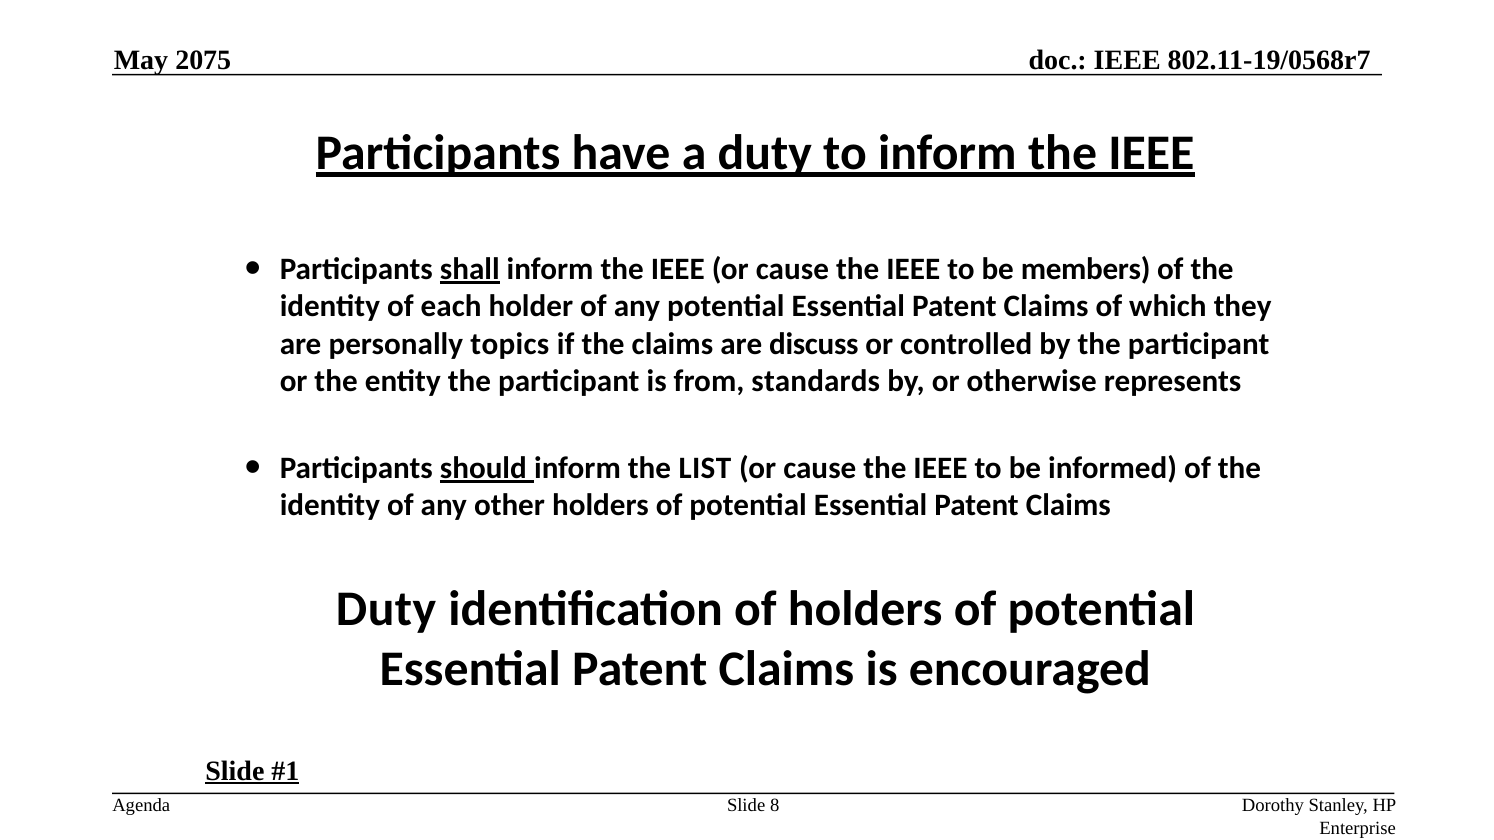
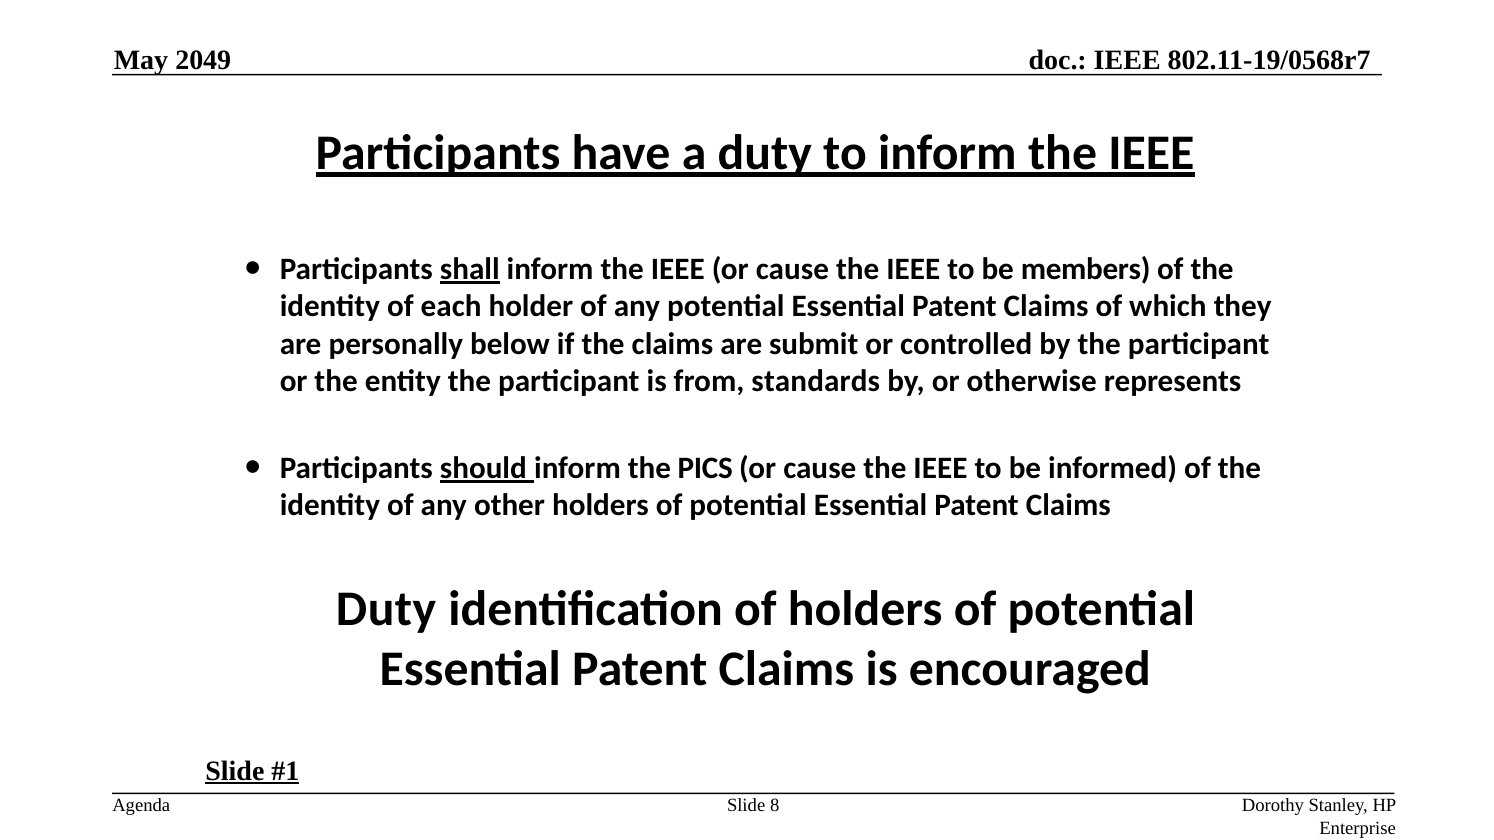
2075: 2075 -> 2049 (203, 60)
topics: topics -> below (510, 344)
discuss: discuss -> submit (814, 344)
LIST: LIST -> PICS (705, 469)
